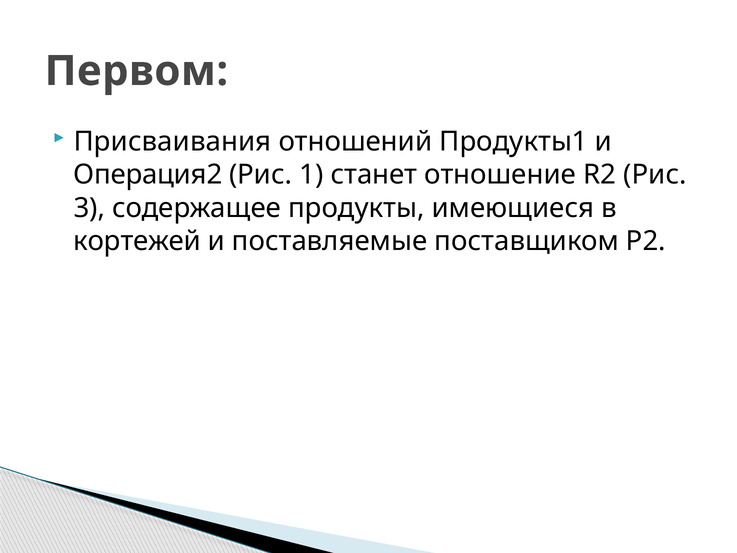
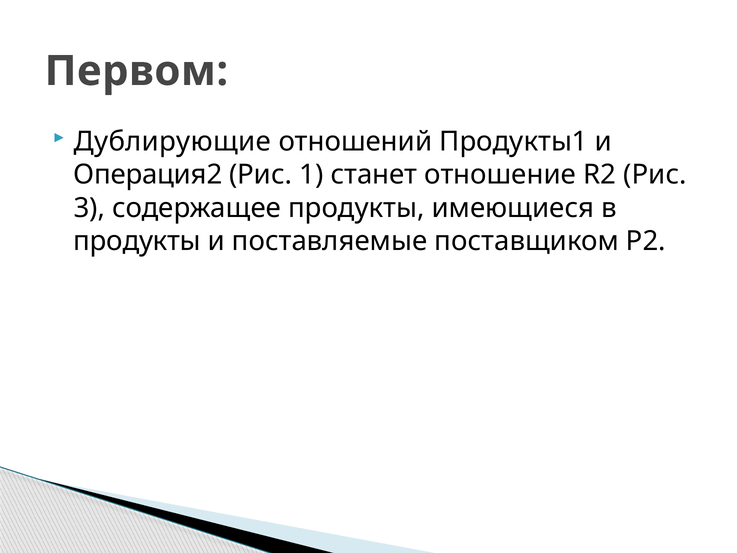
Присваивания: Присваивания -> Дублирующие (172, 142)
кортежей: кортежей -> продукты (137, 241)
